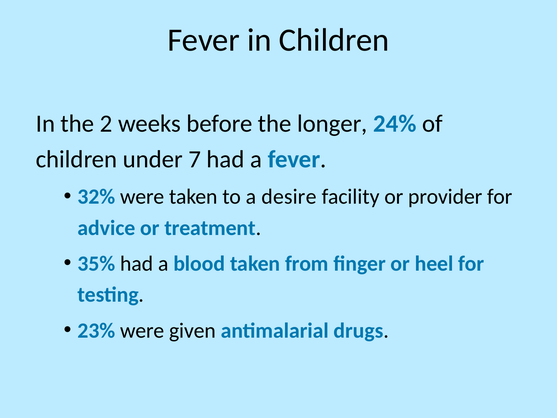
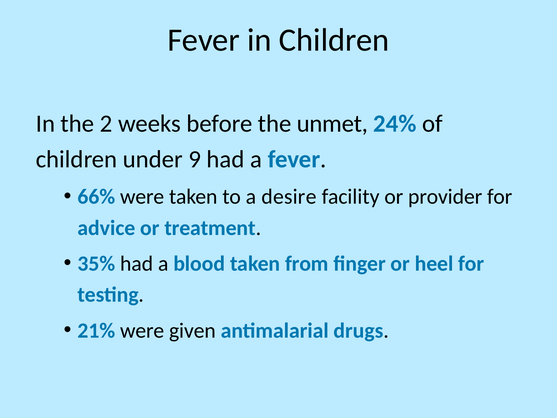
longer: longer -> unmet (332, 124)
7: 7 -> 9 (195, 159)
32%: 32% -> 66% (96, 197)
23%: 23% -> 21% (96, 330)
